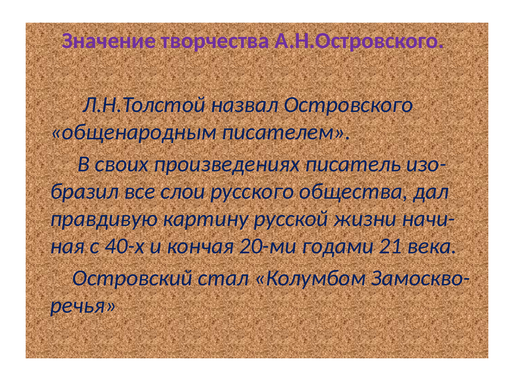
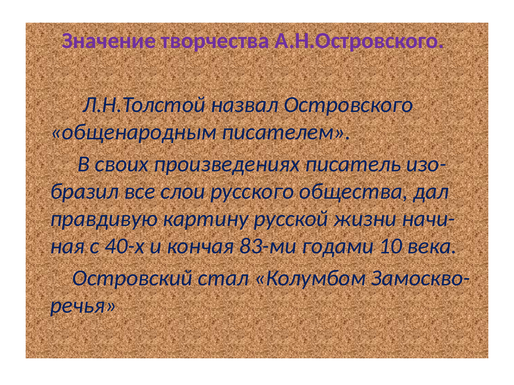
20-ми: 20-ми -> 83-ми (268, 246)
21: 21 -> 10 (391, 246)
